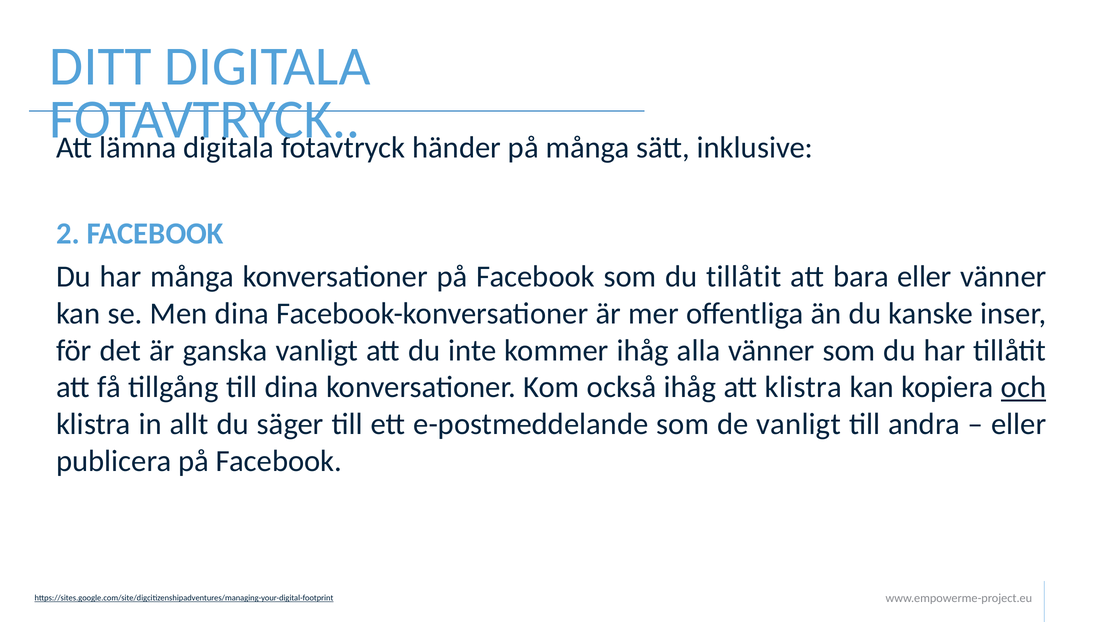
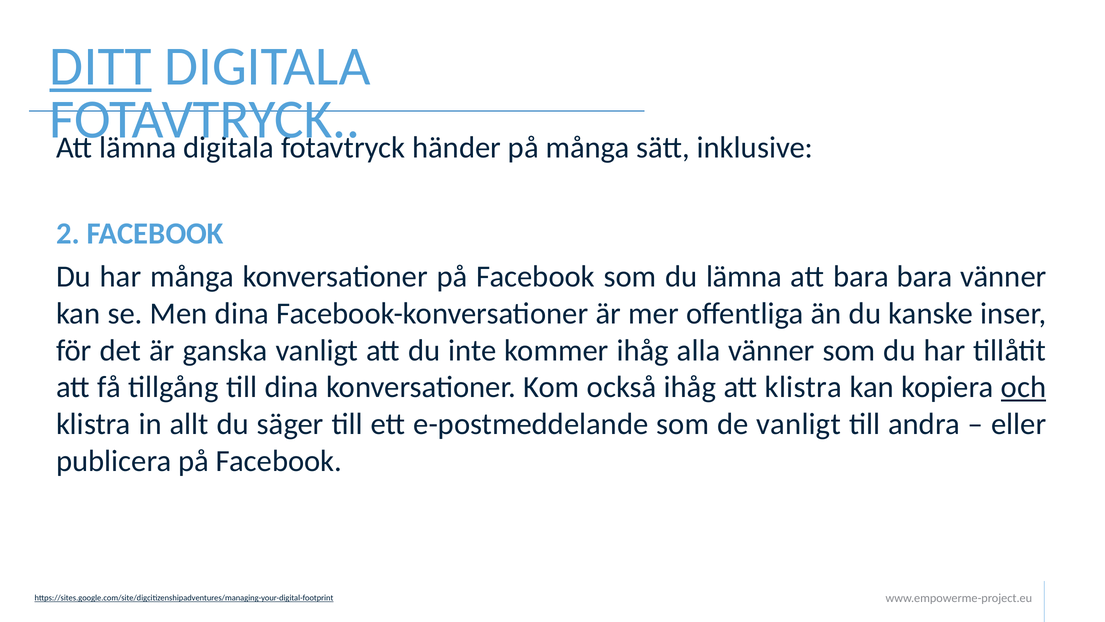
DITT underline: none -> present (100, 66)
du tillåtit: tillåtit -> lämna (744, 276)
bara eller: eller -> bara (925, 276)
